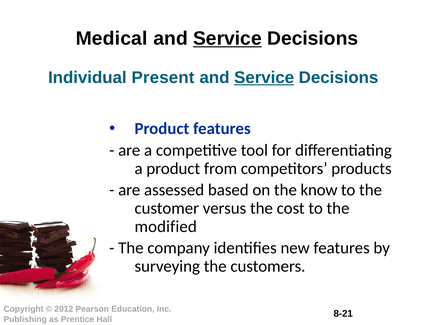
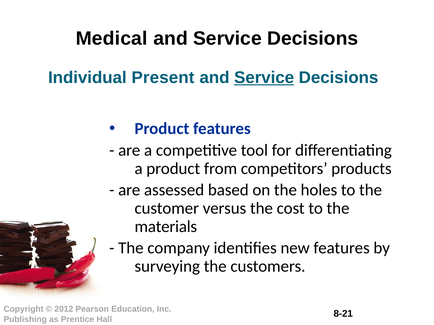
Service underline: present -> none (227, 39)
know: know -> holes (319, 190)
modified: modified -> materials (166, 227)
